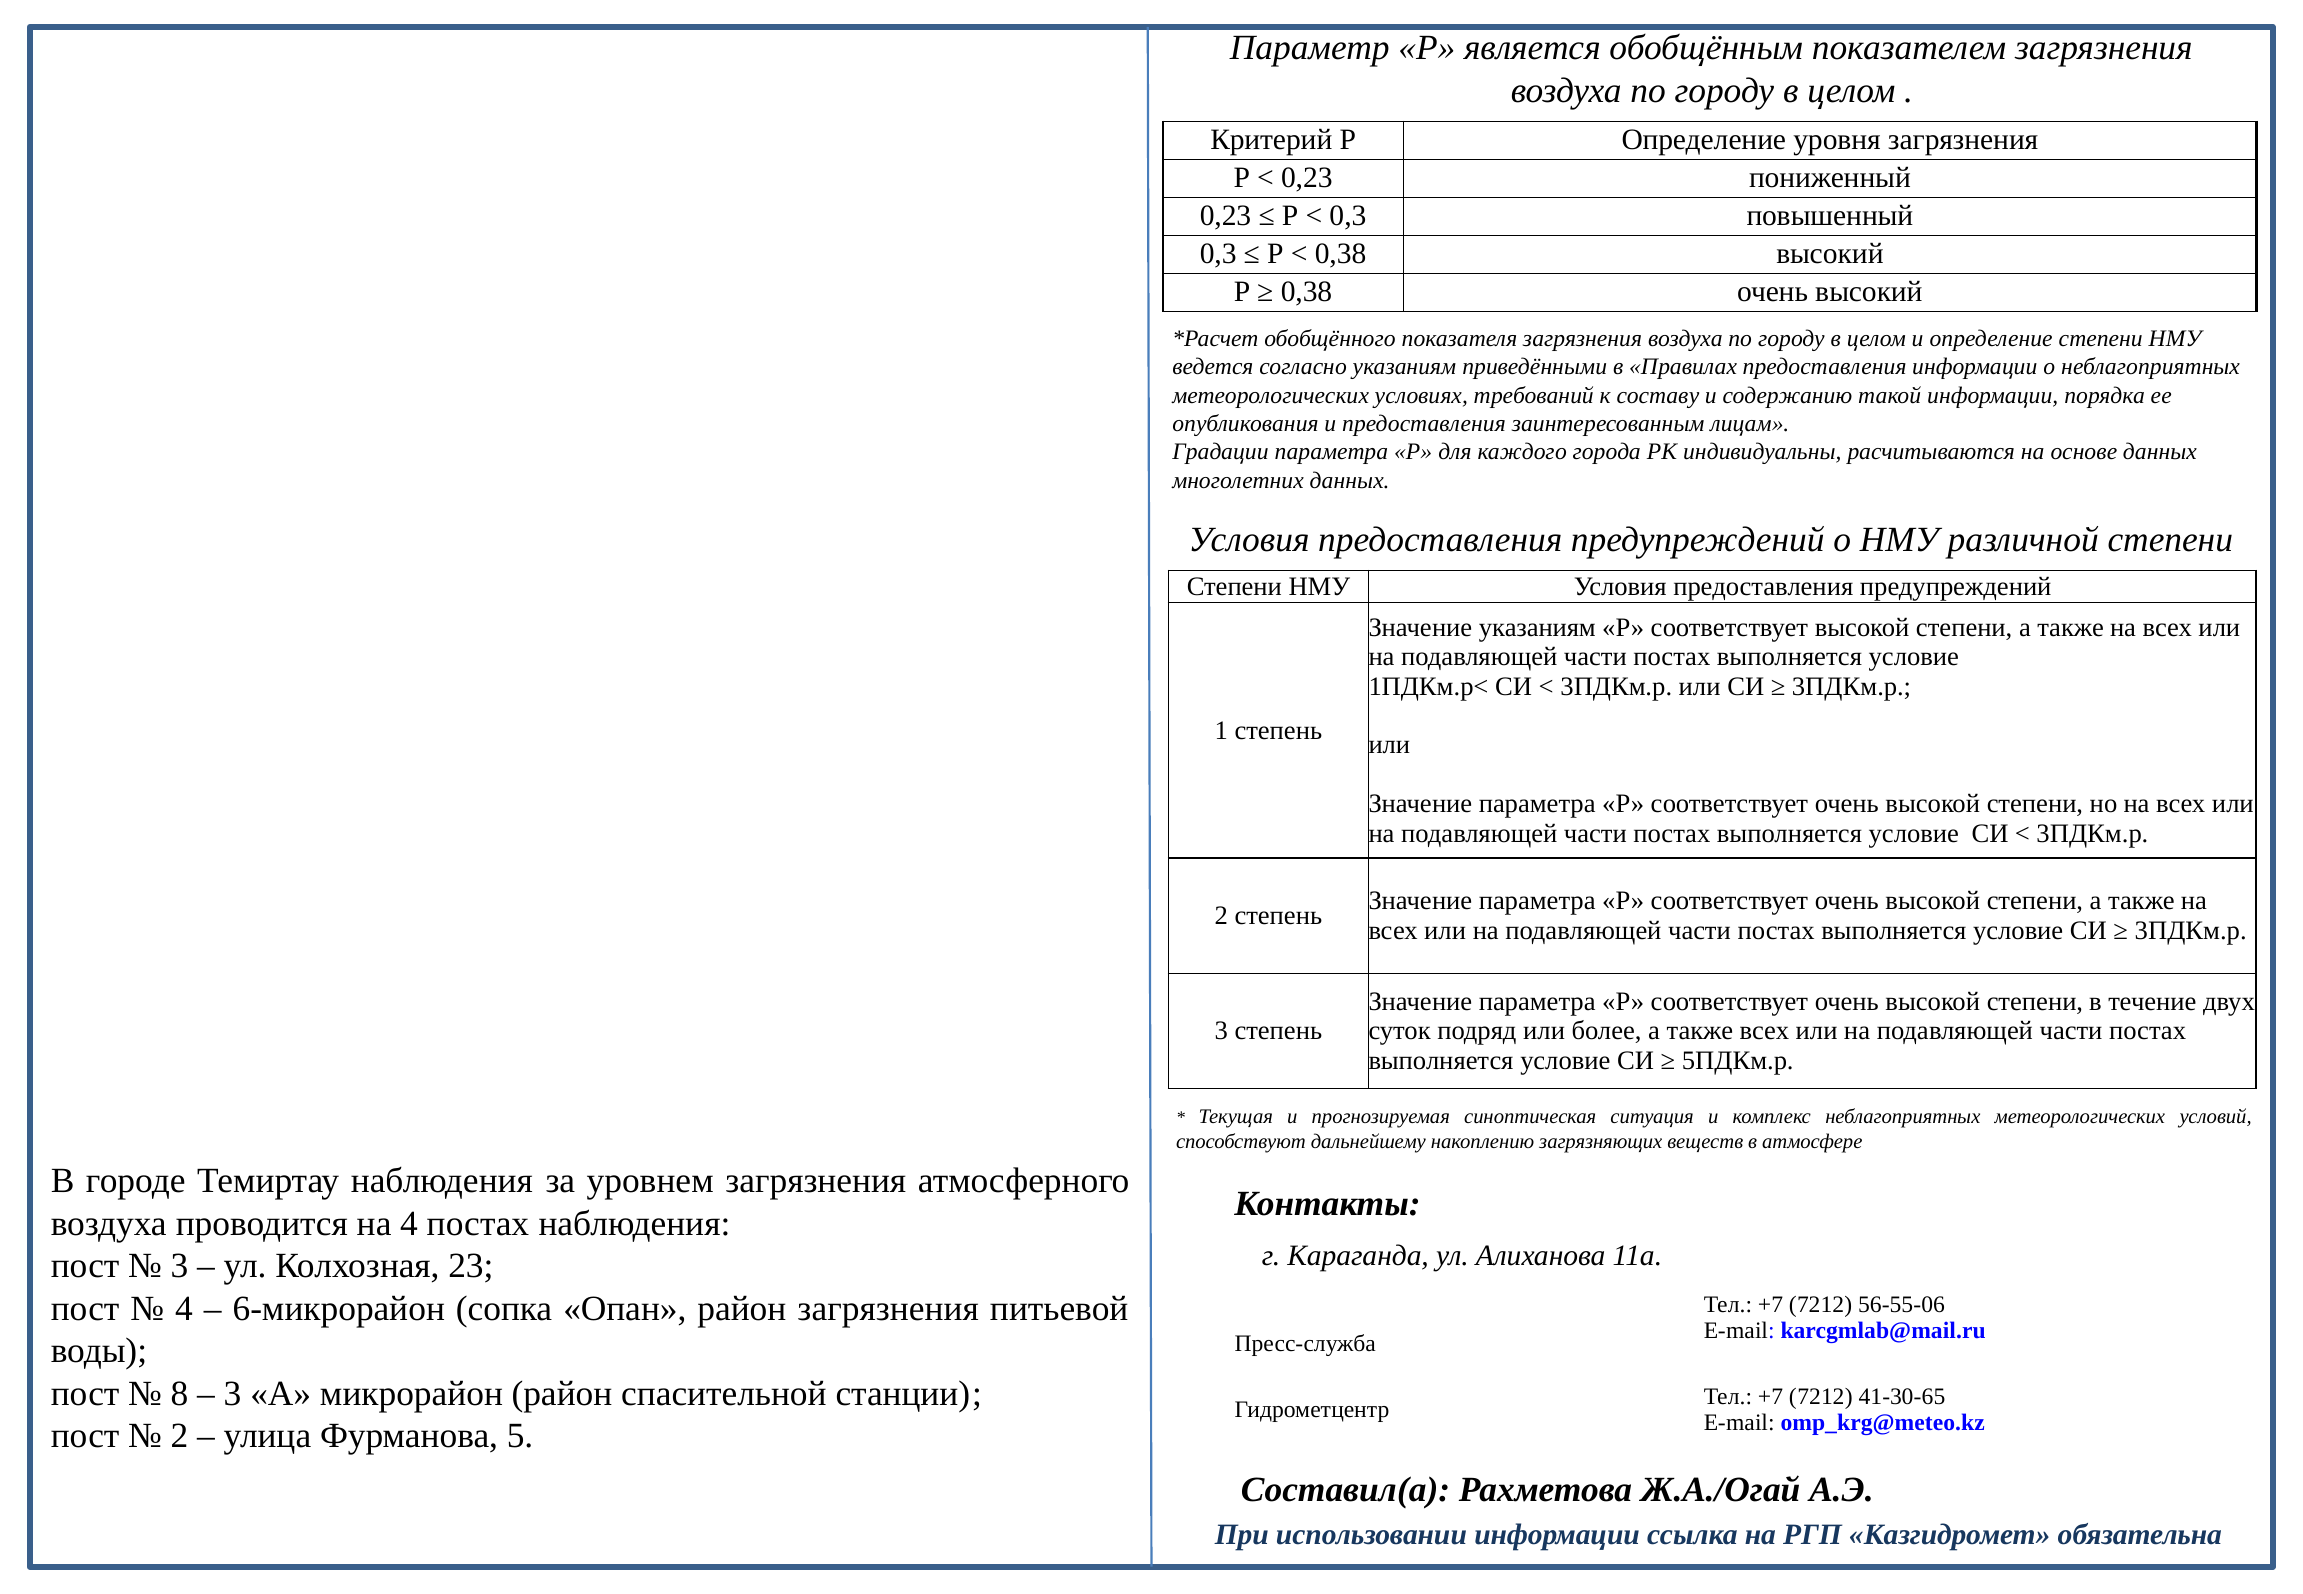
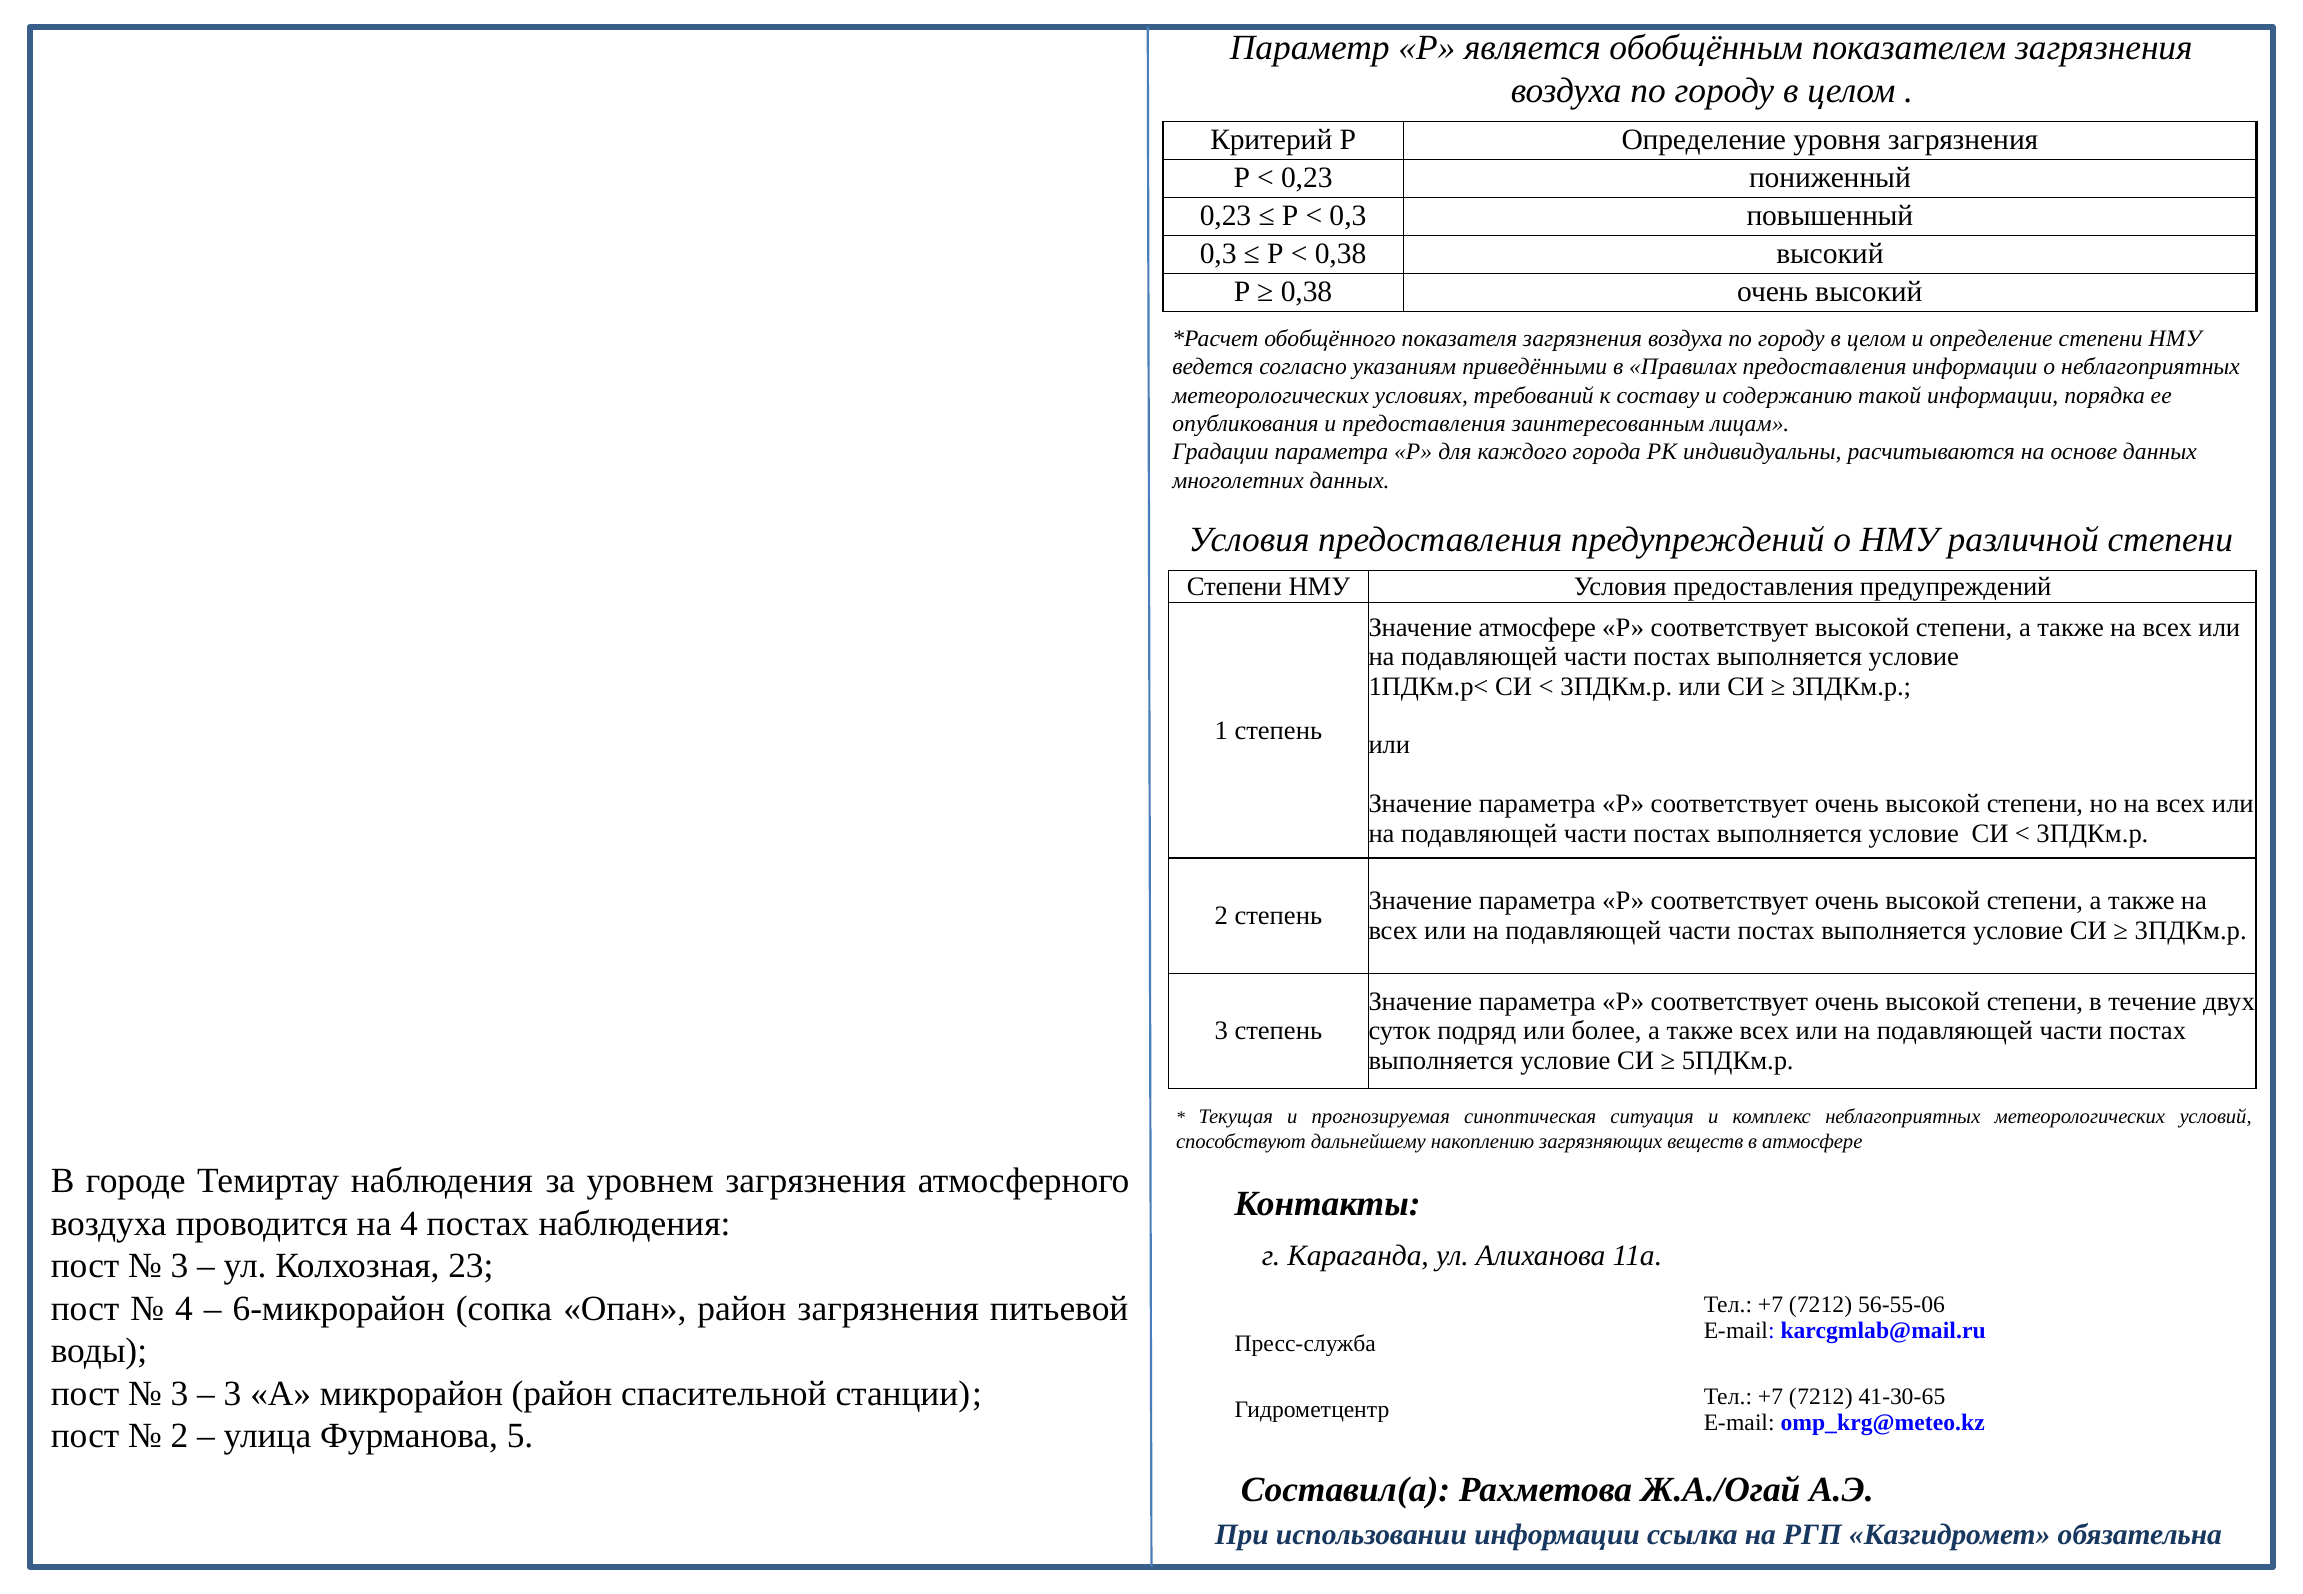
Значение указаниям: указаниям -> атмосфере (1537, 627)
8: 8 -> 3 (180, 1394)
